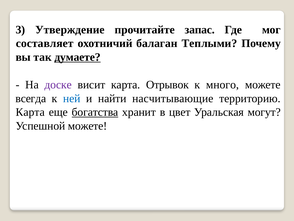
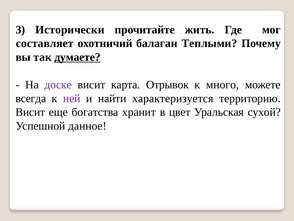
Утверждение: Утверждение -> Исторически (70, 30)
запас: запас -> жить (200, 30)
ней colour: blue -> purple (72, 98)
насчитывающие: насчитывающие -> характеризуется (173, 98)
Карта: Карта -> Висит (30, 112)
богатства underline: present -> none (95, 112)
могут: могут -> сухой (264, 112)
Успешной можете: можете -> данное (87, 126)
